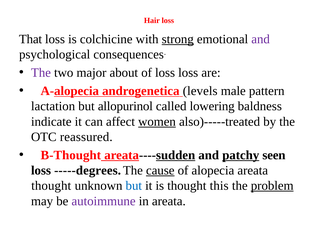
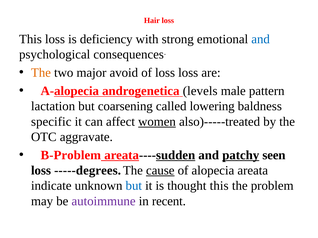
That: That -> This (30, 39)
colchicine: colchicine -> deficiency (106, 39)
strong underline: present -> none (178, 39)
and colour: purple -> blue (261, 39)
The colour: purple -> orange (41, 73)
about: about -> avoid (124, 73)
allopurinol: allopurinol -> coarsening (125, 106)
indicate: indicate -> specific (51, 122)
reassured: reassured -> aggravate (86, 137)
B-Thought: B-Thought -> B-Problem (71, 155)
thought: thought -> indicate (51, 186)
problem underline: present -> none (272, 186)
in areata: areata -> recent (169, 201)
